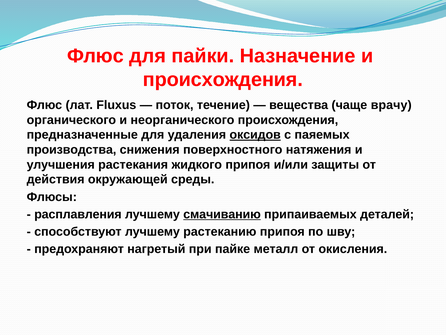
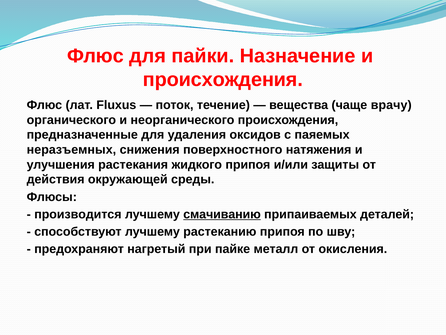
оксидов underline: present -> none (255, 135)
производства: производства -> неразъемных (71, 150)
расплавления: расплавления -> производится (78, 214)
